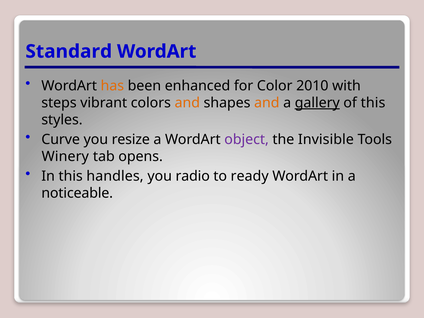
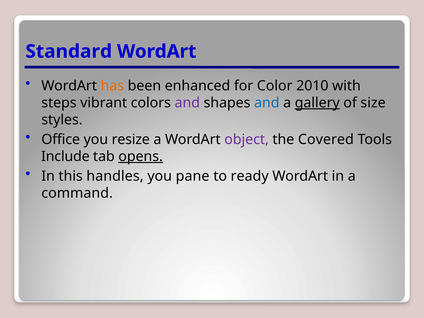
and colour: orange -> purple (187, 103)
and colour: orange -> blue (267, 103)
of this: this -> size (373, 103)
Curve: Curve -> Office (61, 139)
Invisible: Invisible -> Covered (326, 139)
Winery: Winery -> Include (65, 156)
opens underline: none -> present (141, 156)
radio: radio -> pane (193, 176)
noticeable: noticeable -> command (77, 193)
